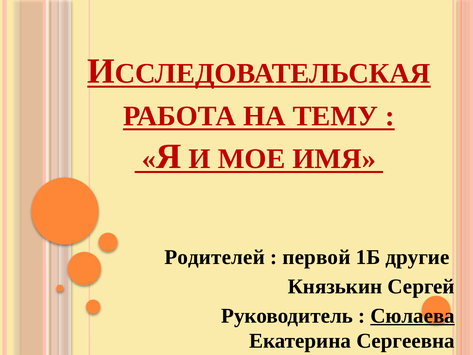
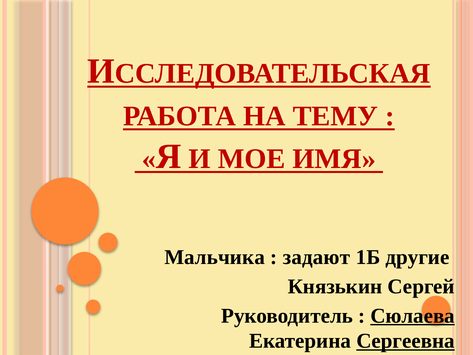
Родителей: Родителей -> Мальчика (215, 257)
первой: первой -> задают (316, 257)
Сергеевна underline: none -> present (406, 341)
